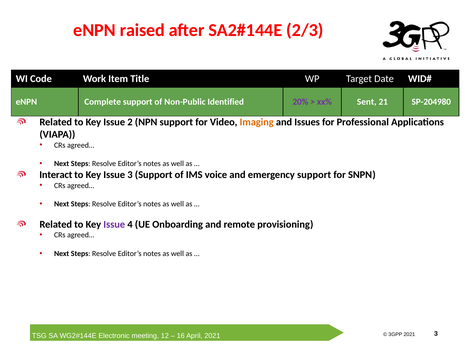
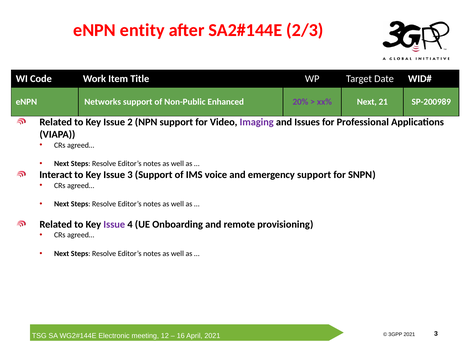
raised: raised -> entity (142, 30)
Complete: Complete -> Networks (103, 102)
Identified: Identified -> Enhanced (226, 102)
xx% Sent: Sent -> Next (367, 102)
SP-204980: SP-204980 -> SP-200989 (431, 102)
Imaging colour: orange -> purple (257, 122)
